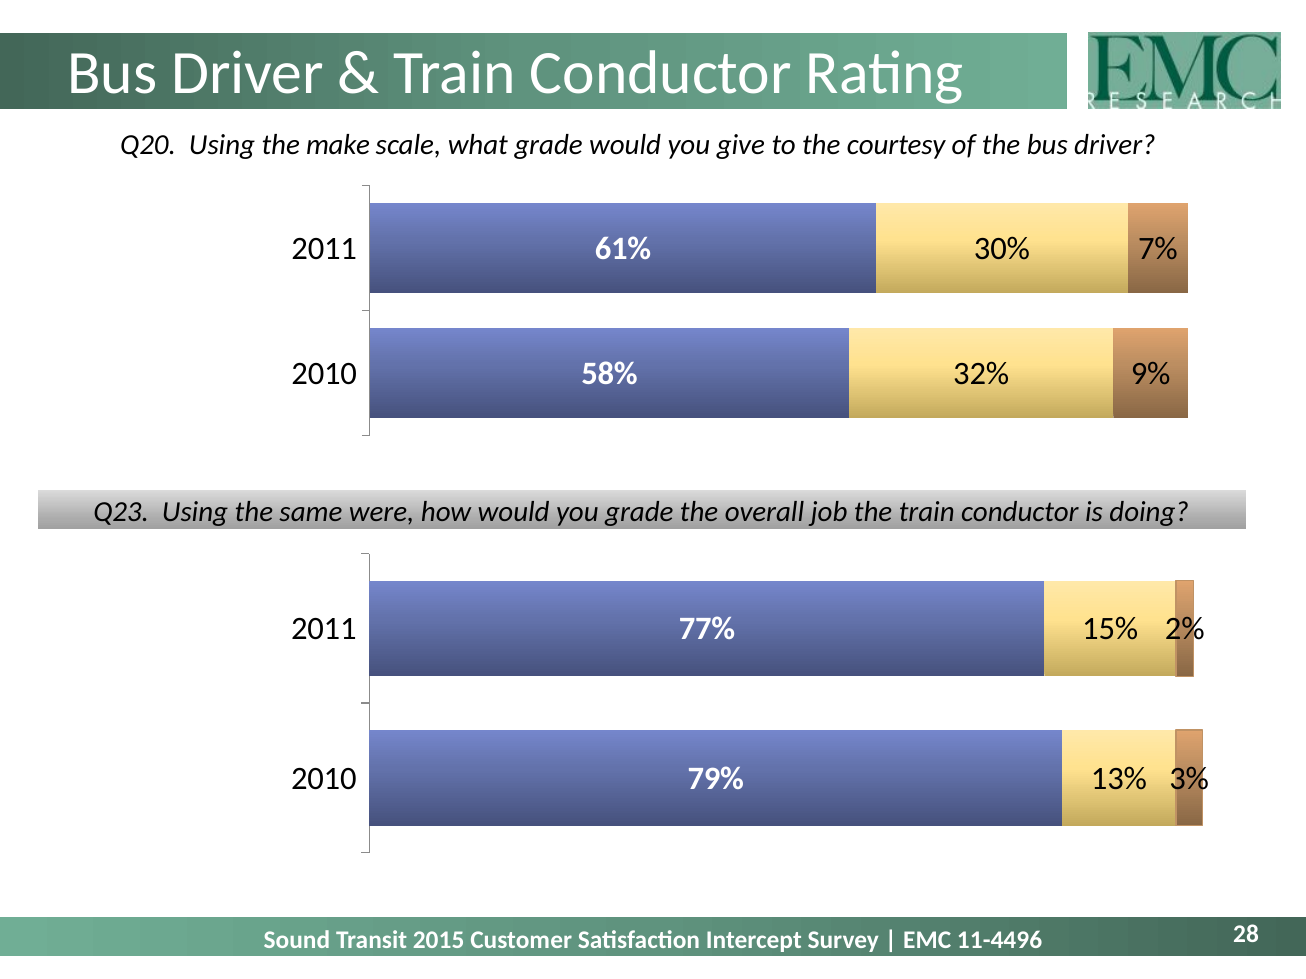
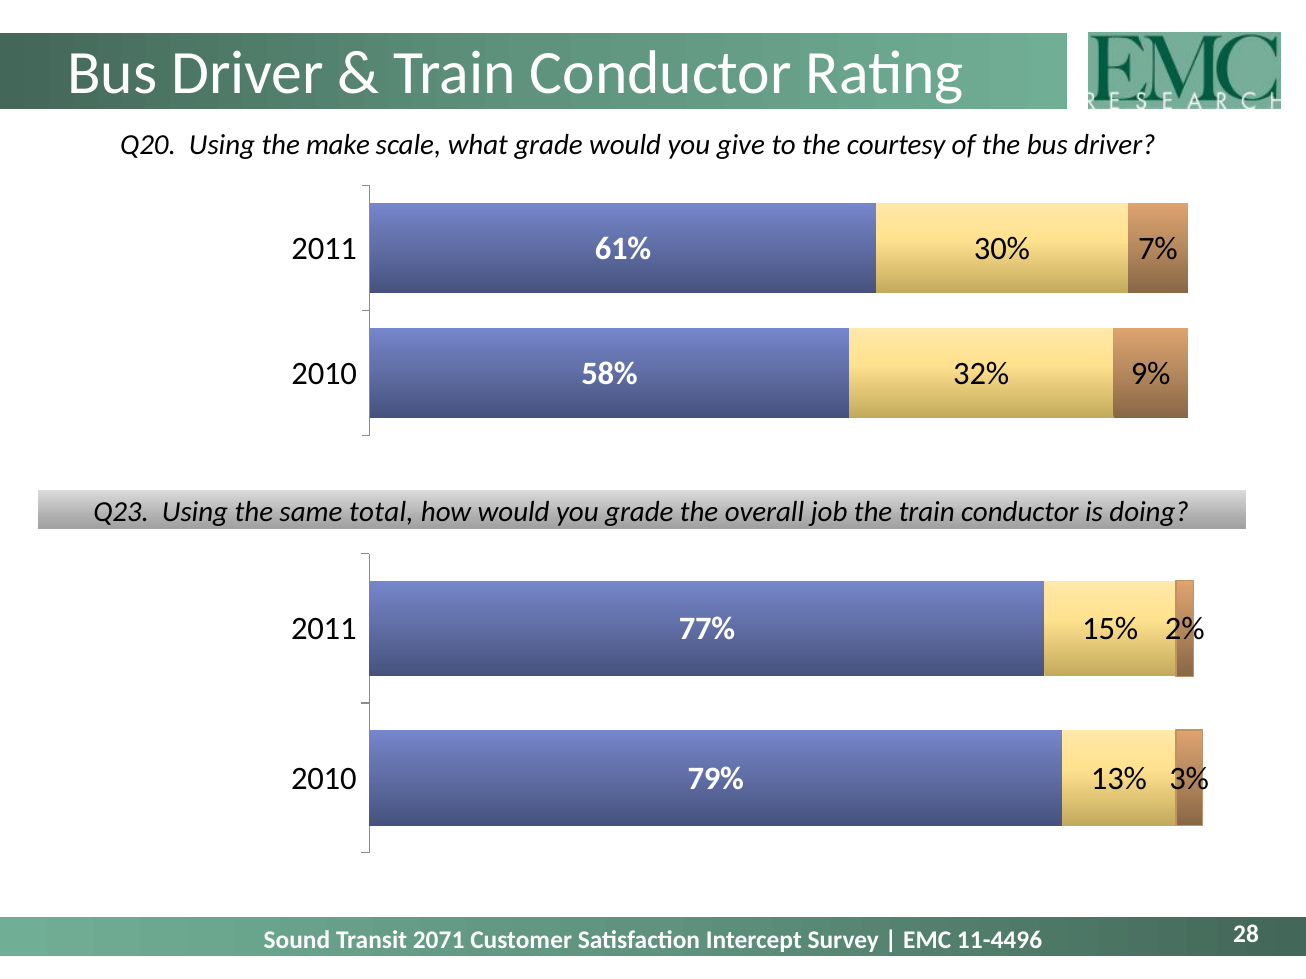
were: were -> total (381, 512)
2015: 2015 -> 2071 (439, 940)
